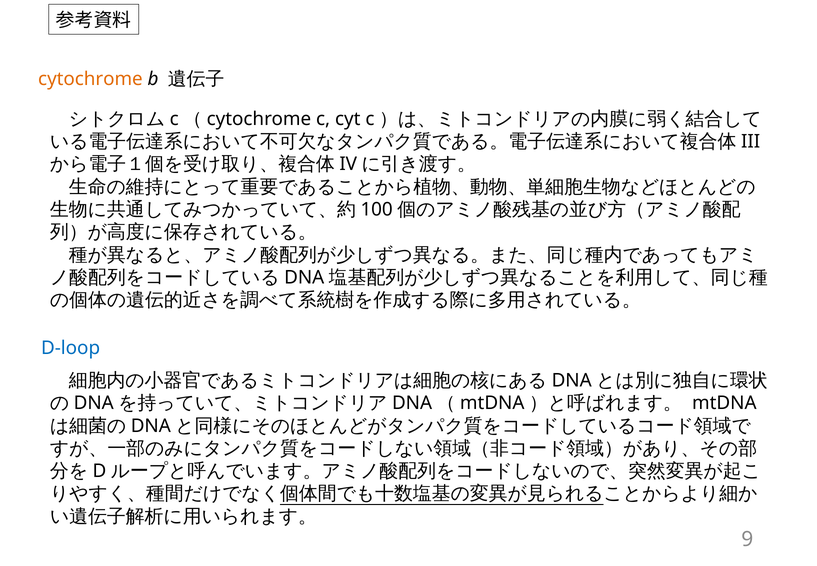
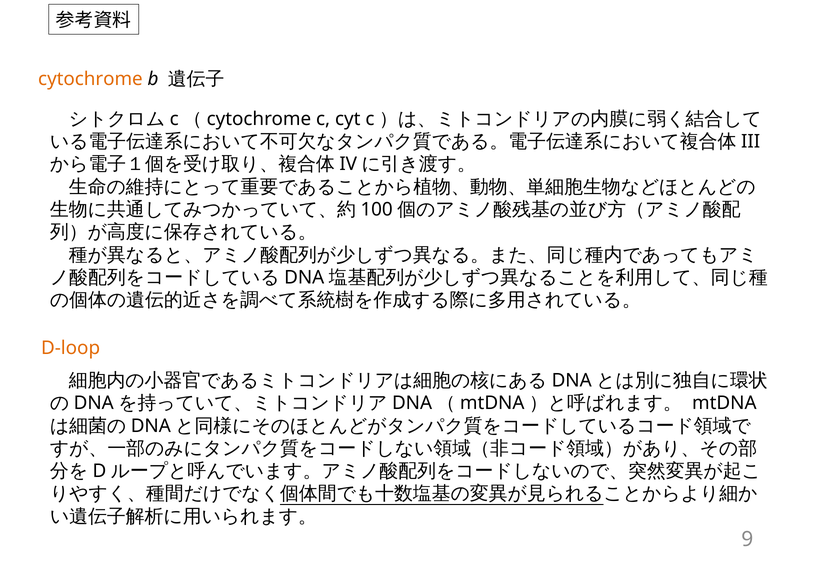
D-loop colour: blue -> orange (71, 348)
